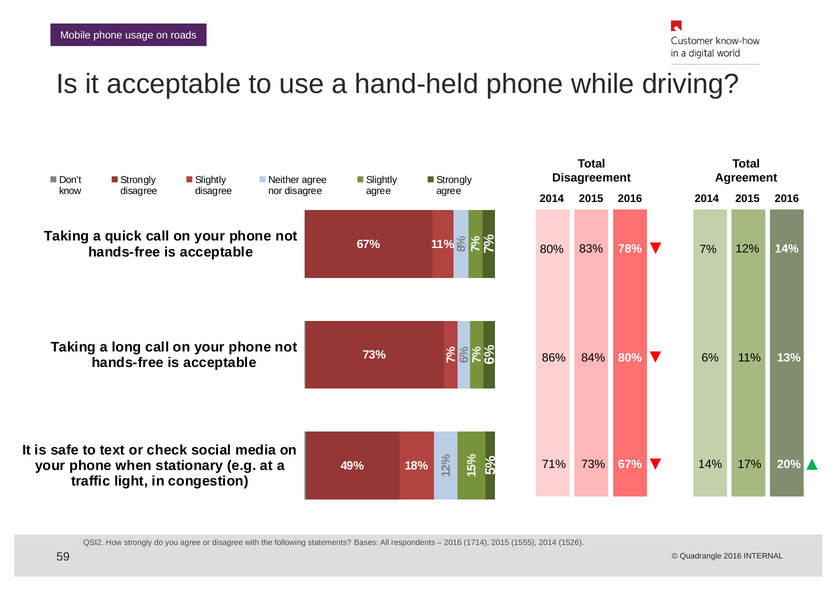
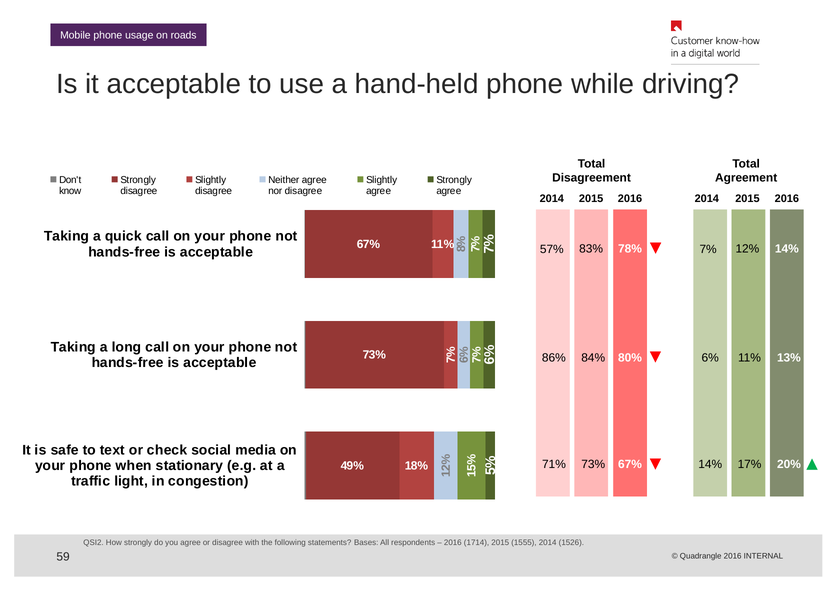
80%: 80% -> 57% (552, 249)
